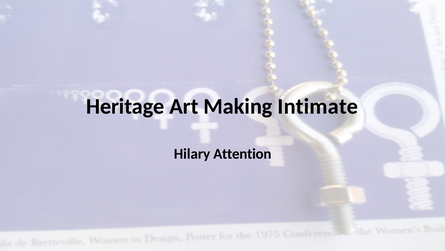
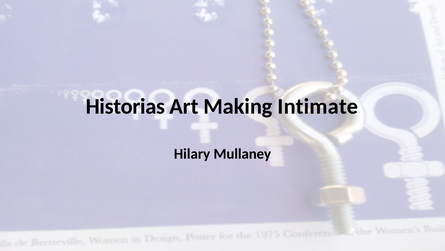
Heritage: Heritage -> Historias (125, 106)
Attention: Attention -> Mullaney (242, 153)
